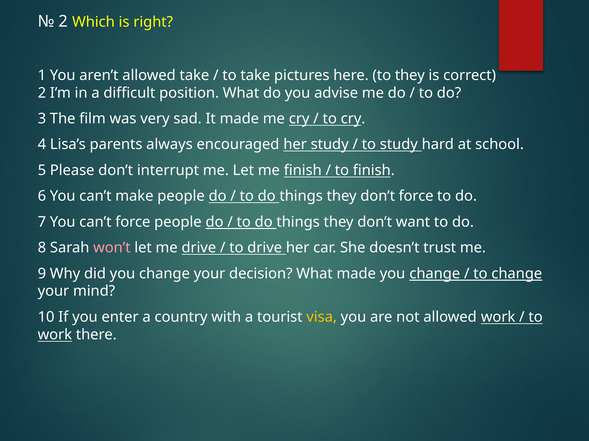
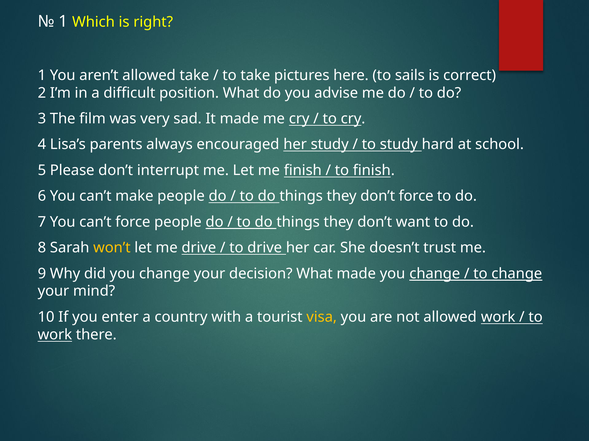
2: 2 -> 1 (63, 21)
to they: they -> sails (410, 75)
won’t colour: pink -> yellow (112, 248)
